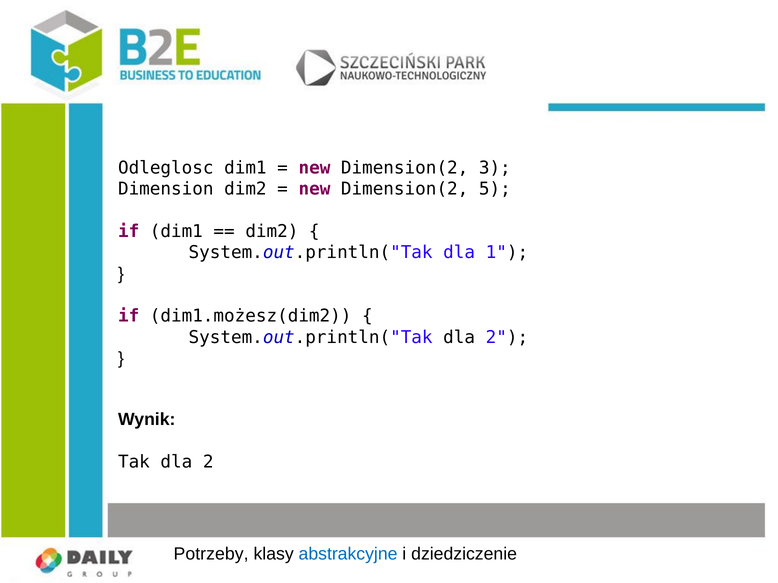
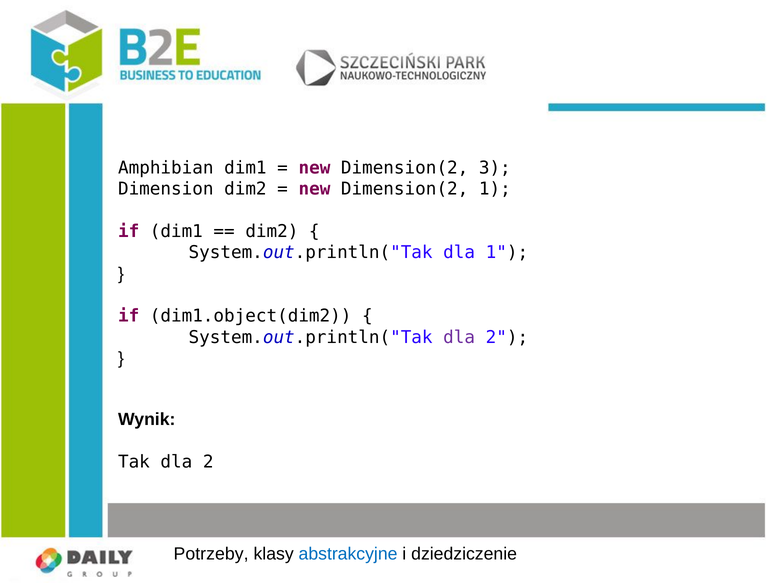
Odleglosc: Odleglosc -> Amphibian (166, 168)
Dimension(2 5: 5 -> 1 (495, 189)
dim1.możesz(dim2: dim1.możesz(dim2 -> dim1.object(dim2 (251, 316)
dla colour: black -> purple (459, 337)
